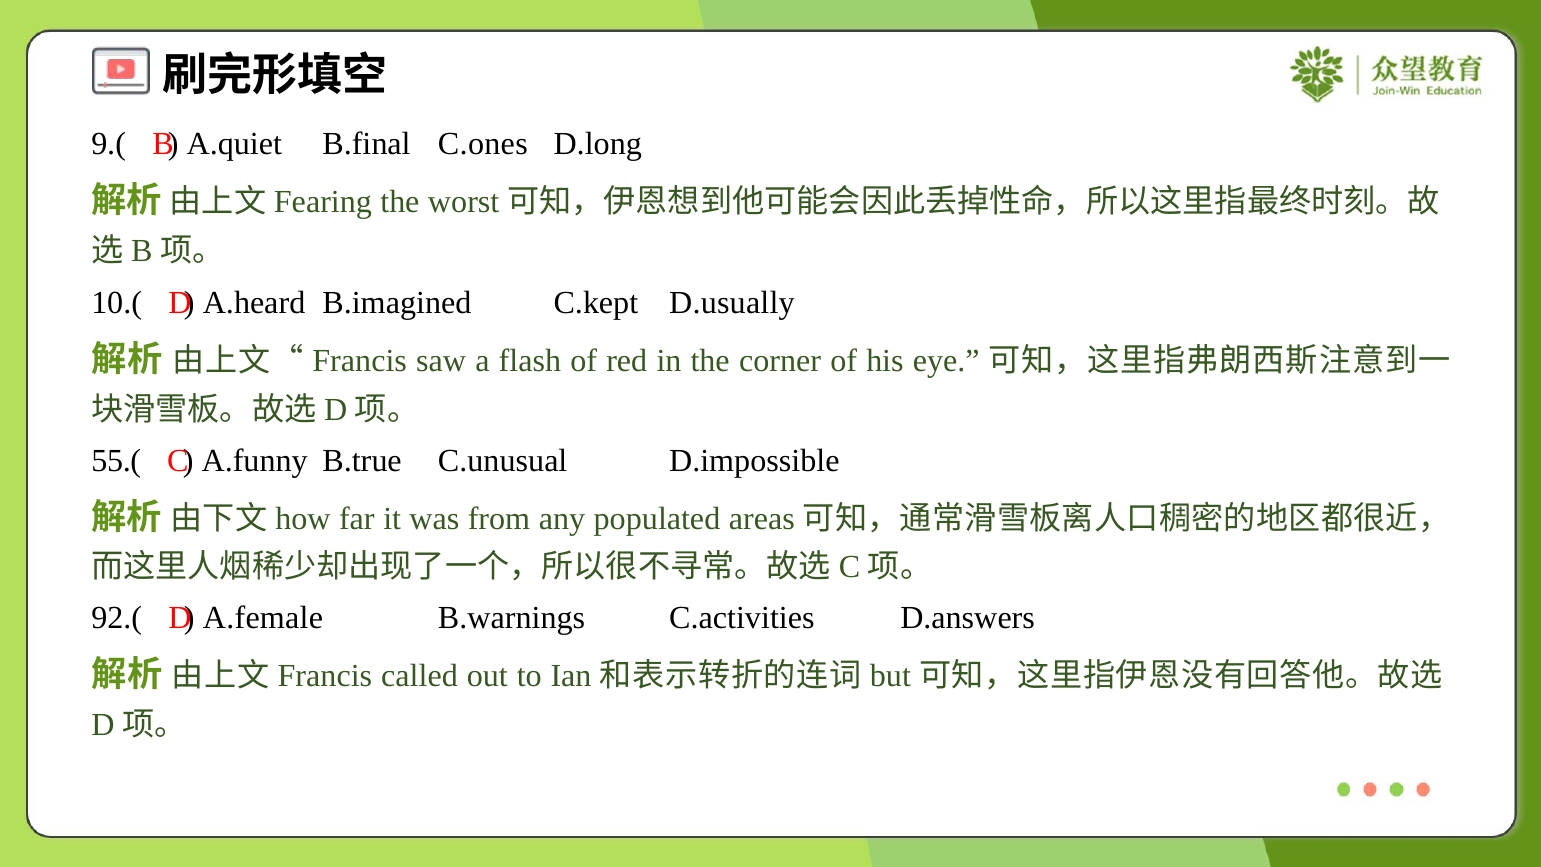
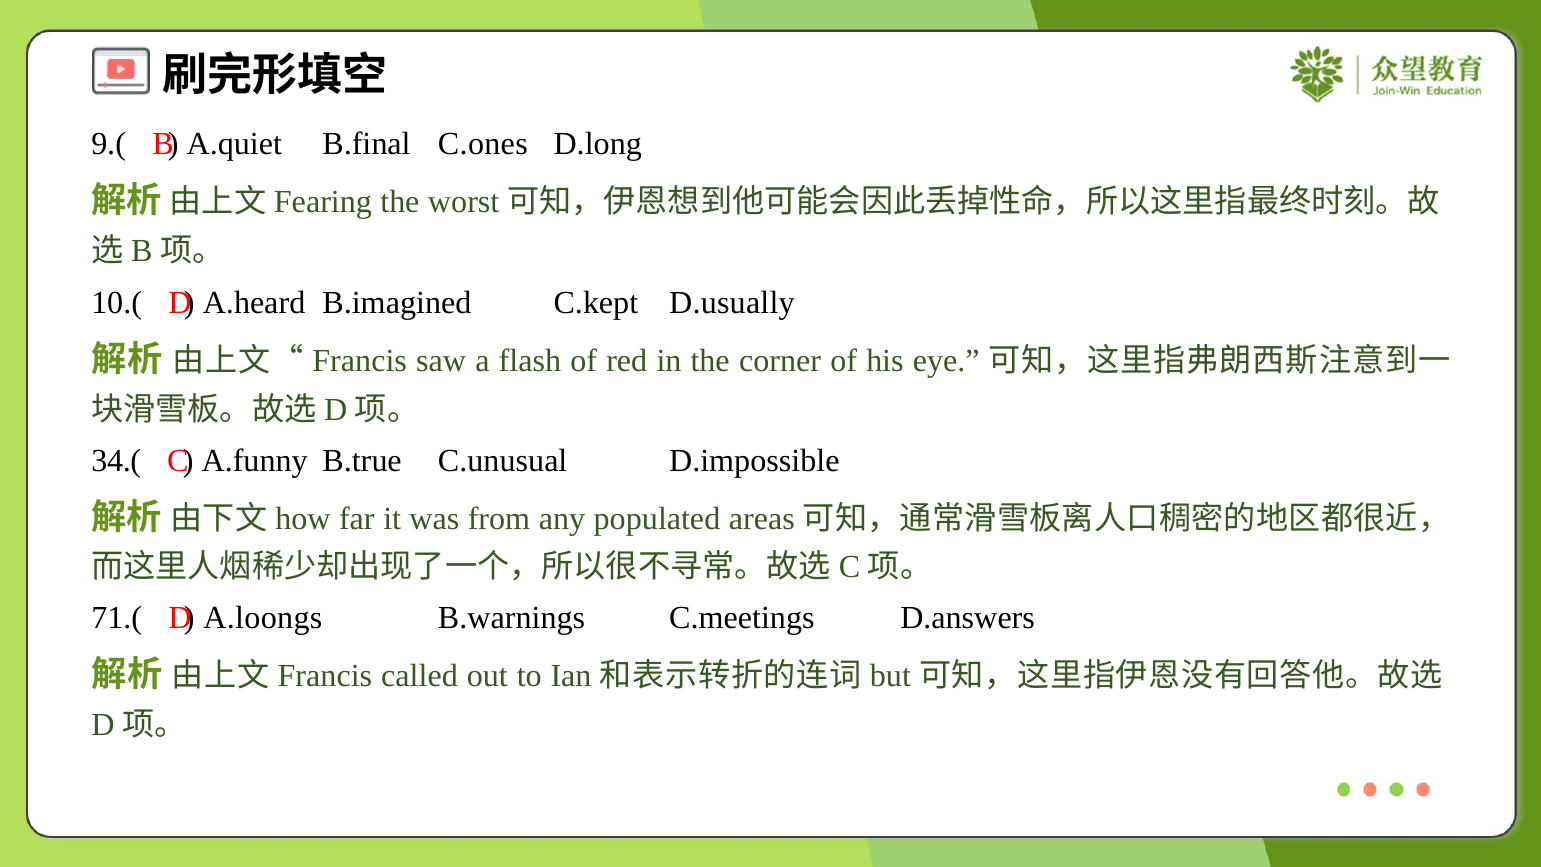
55.(: 55.( -> 34.( (116, 461)
92.(: 92.( -> 71.( (117, 618)
A.female: A.female -> A.loongs (263, 618)
C.activities: C.activities -> C.meetings (742, 618)
